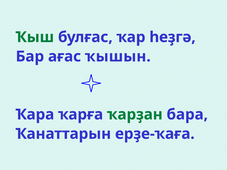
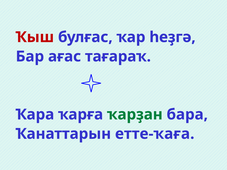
Ҡыш colour: green -> red (35, 37)
ҡышын: ҡышын -> тағараҡ (118, 57)
ерҙе-ҡаға: ерҙе-ҡаға -> етте-ҡаға (155, 134)
